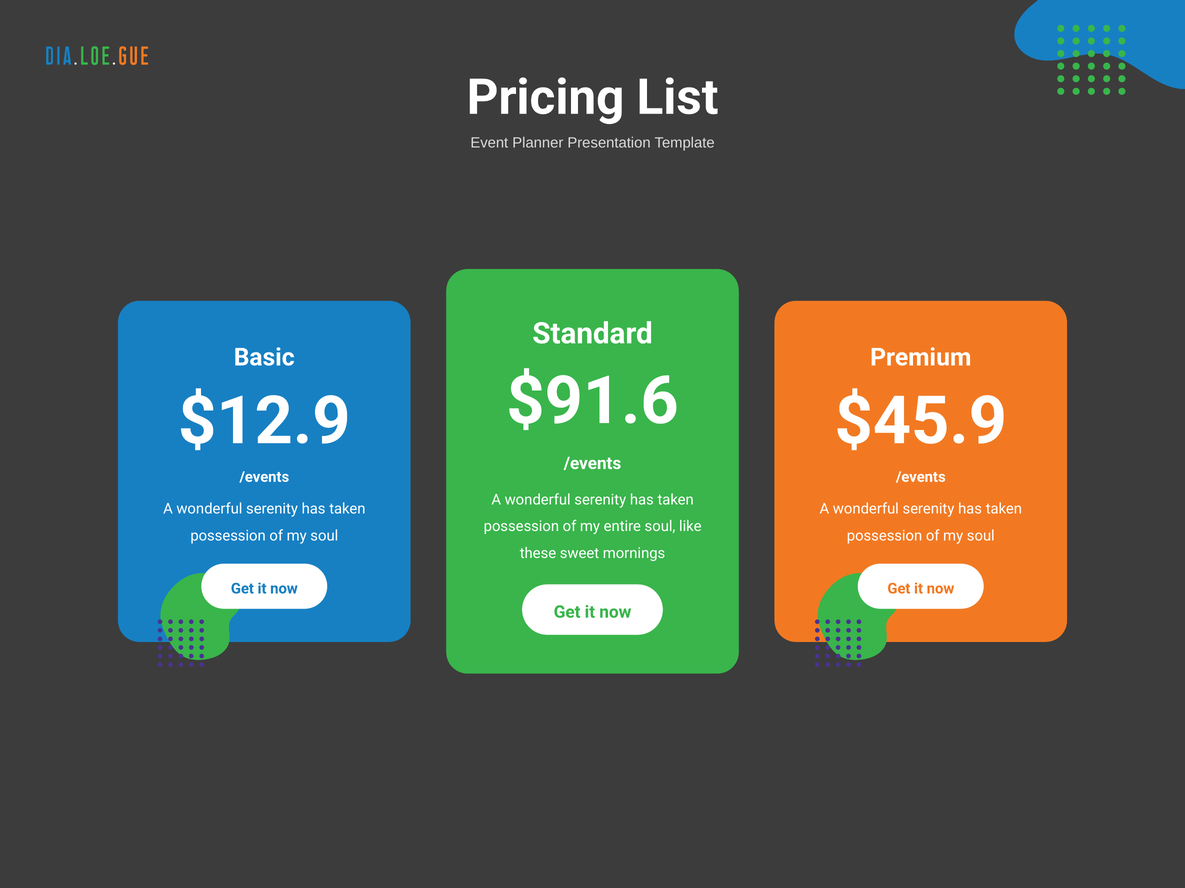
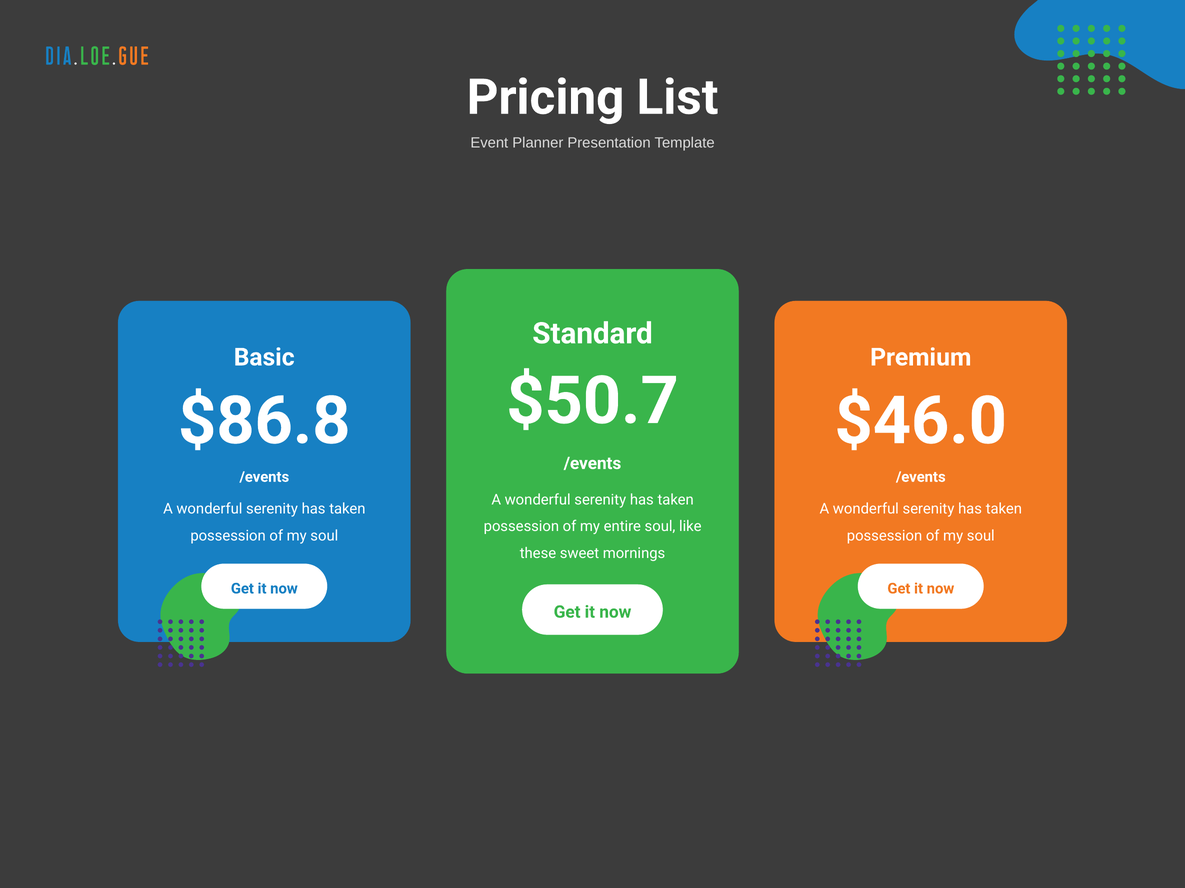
$91.6: $91.6 -> $50.7 (592, 401)
$12.9: $12.9 -> $86.8 (264, 422)
$45.9: $45.9 -> $46.0 (921, 422)
